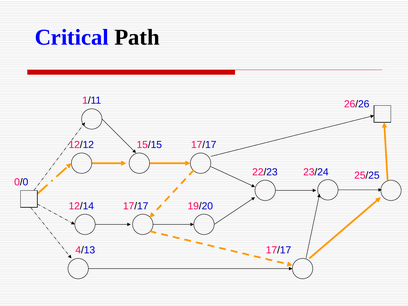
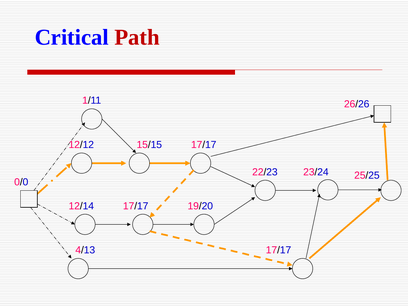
Path colour: black -> red (137, 37)
